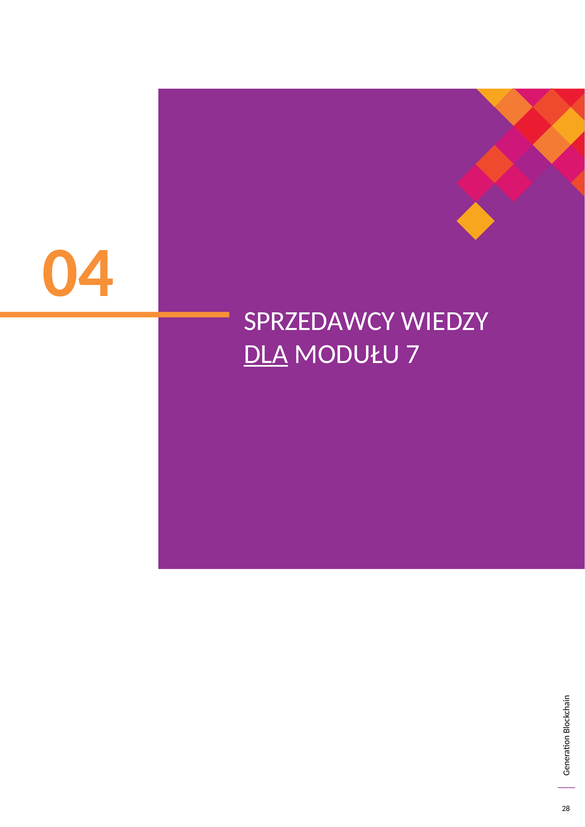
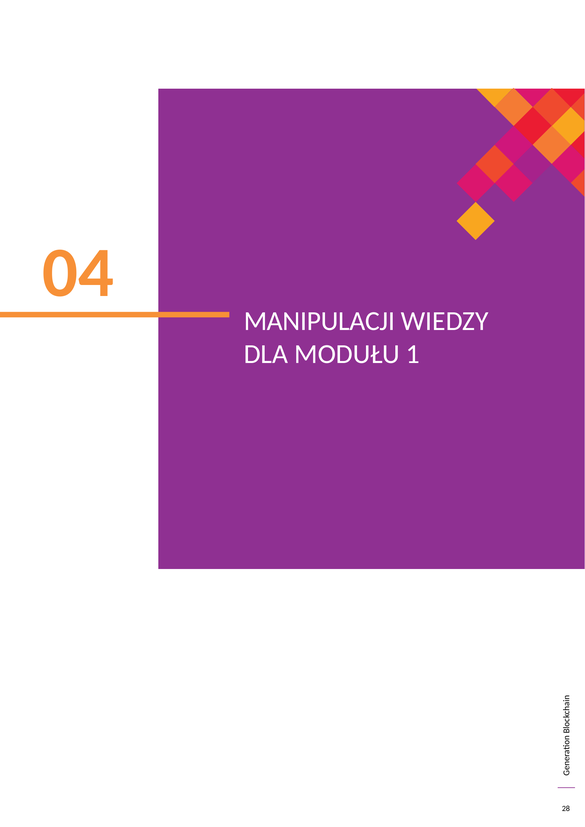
SPRZEDAWCY: SPRZEDAWCY -> MANIPULACJI (319, 321)
DLA underline: present -> none (266, 354)
7: 7 -> 1 (413, 354)
